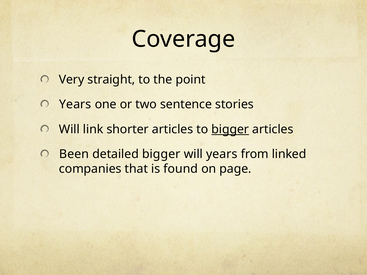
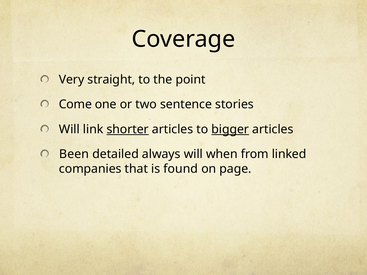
Years: Years -> Come (75, 105)
shorter underline: none -> present (128, 129)
detailed bigger: bigger -> always (161, 154)
will years: years -> when (222, 154)
